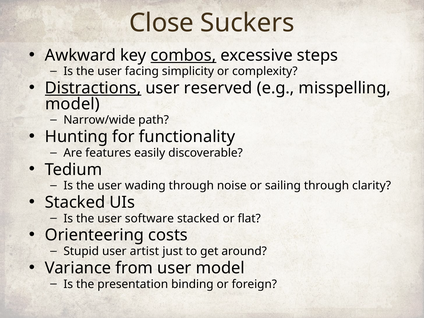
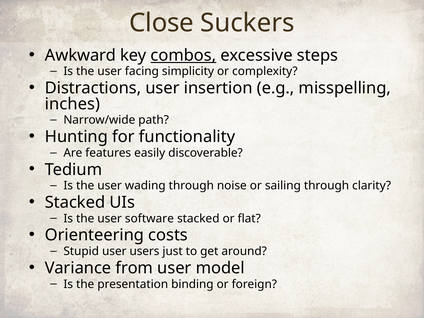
Distractions underline: present -> none (93, 88)
reserved: reserved -> insertion (218, 88)
model: model -> inches (72, 104)
artist: artist -> users (145, 251)
